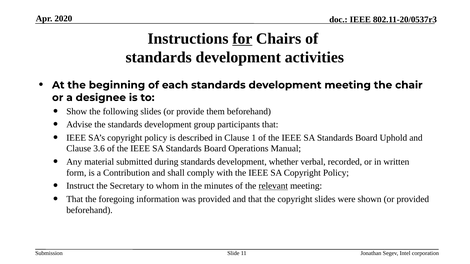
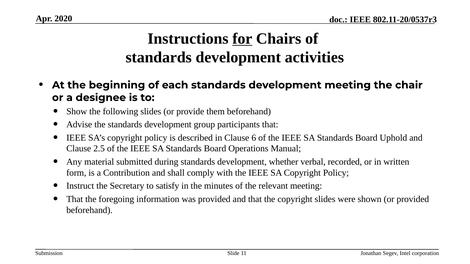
1: 1 -> 6 (254, 138)
3.6: 3.6 -> 2.5 (99, 149)
whom: whom -> satisfy (168, 186)
relevant underline: present -> none (273, 186)
